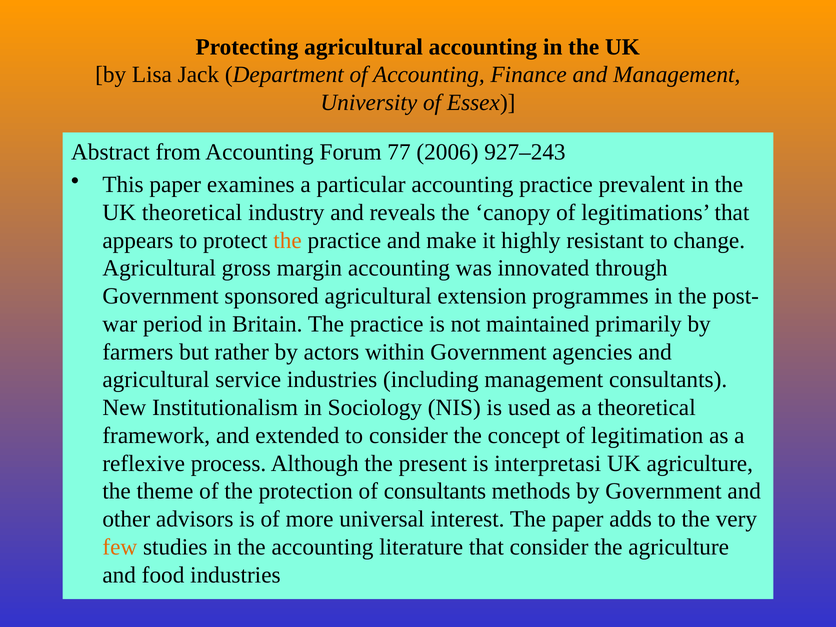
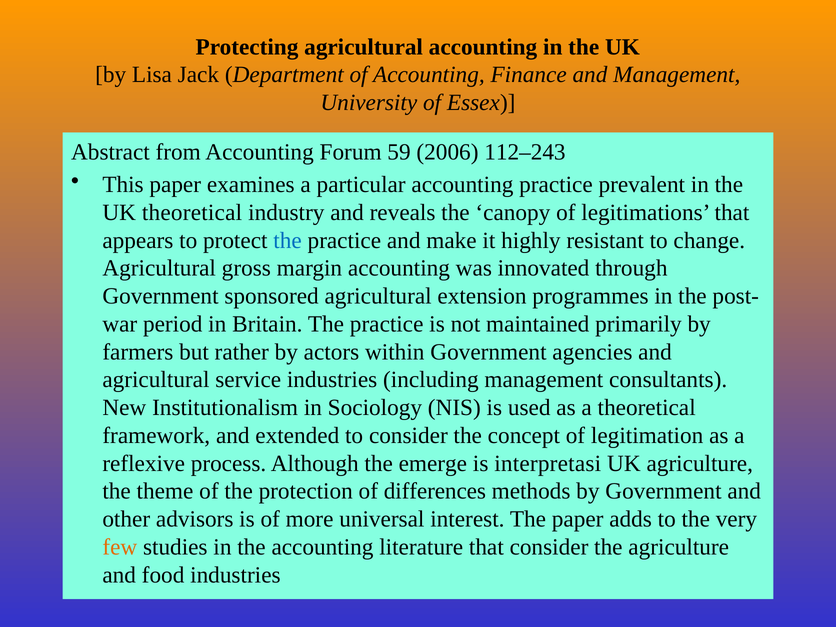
77: 77 -> 59 (399, 152)
927–243: 927–243 -> 112–243 (525, 152)
the colour: orange -> blue (288, 240)
present: present -> emerge (433, 463)
of consultants: consultants -> differences (435, 491)
